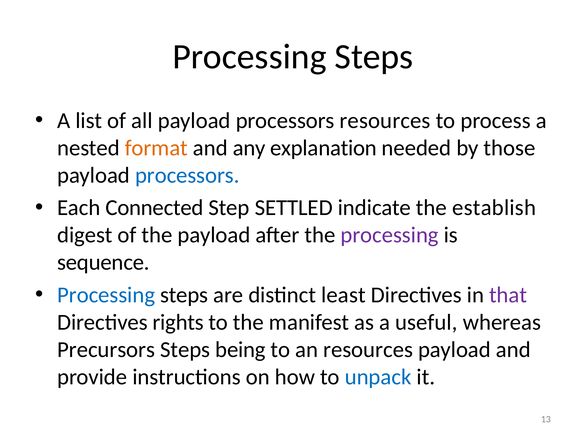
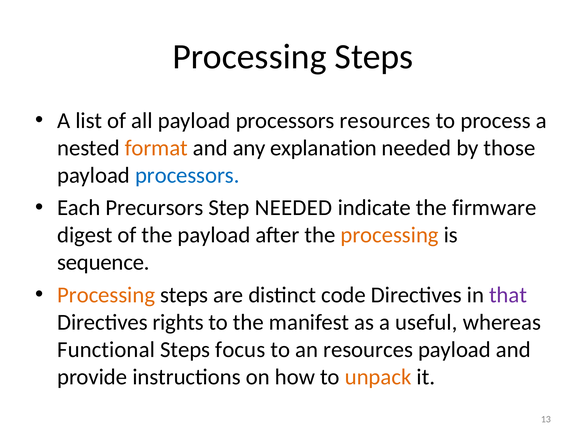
Connected: Connected -> Precursors (154, 208)
Step SETTLED: SETTLED -> NEEDED (294, 208)
establish: establish -> firmware (494, 208)
processing colour: purple -> orange (390, 235)
Processing colour: blue -> orange (106, 295)
least: least -> code (344, 295)
Precursors: Precursors -> Functional (106, 350)
being: being -> focus (240, 350)
unpack colour: blue -> orange (378, 377)
